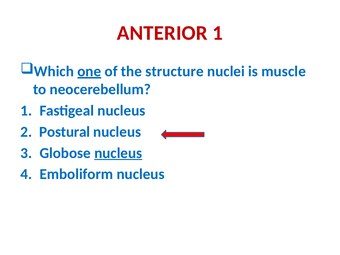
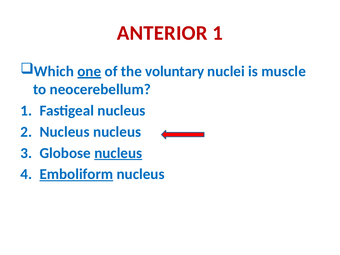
structure: structure -> voluntary (175, 71)
Postural: Postural -> Nucleus (65, 132)
Emboliform underline: none -> present (76, 174)
